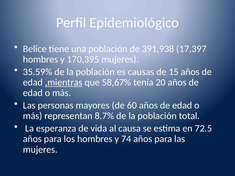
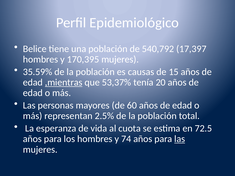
391,938: 391,938 -> 540,792 (158, 49)
58,67%: 58,67% -> 53,37% (117, 82)
8.7%: 8.7% -> 2.5% (104, 116)
causa: causa -> cuota (130, 129)
las underline: none -> present (180, 139)
